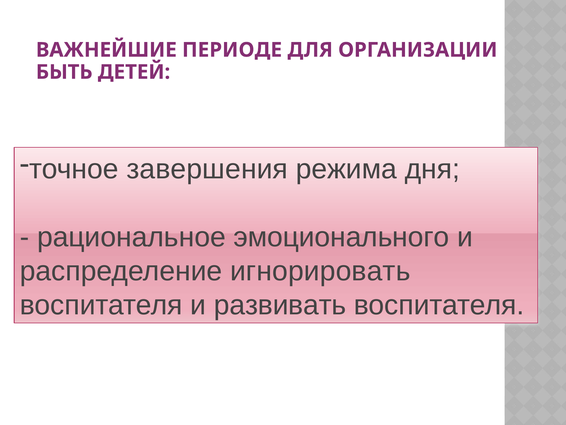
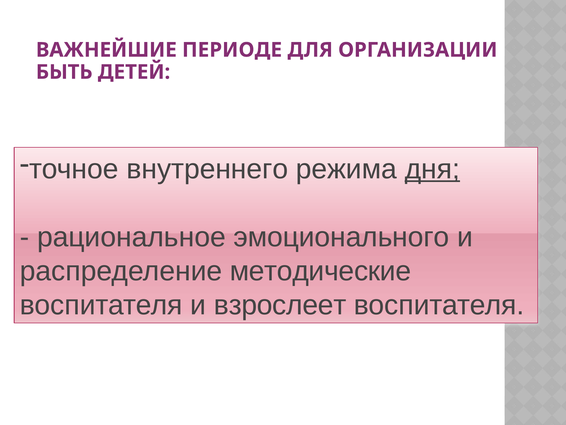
завершения: завершения -> внутреннего (207, 169)
дня underline: none -> present (432, 169)
игнорировать: игнорировать -> методические (320, 271)
развивать: развивать -> взрослеет (280, 305)
